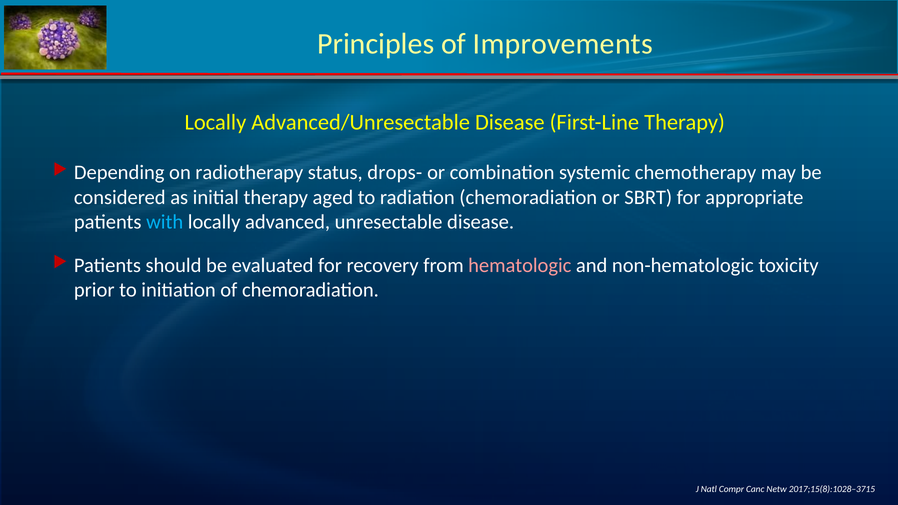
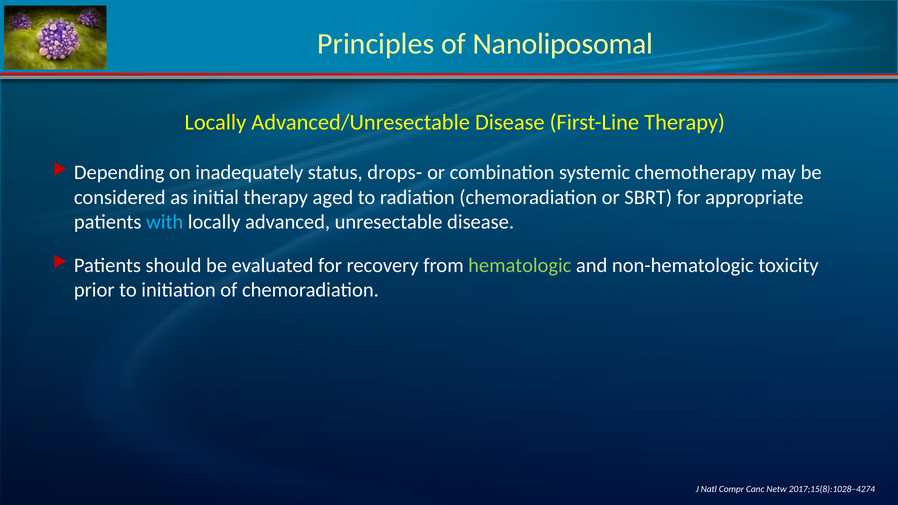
Improvements: Improvements -> Nanoliposomal (563, 44)
radiotherapy: radiotherapy -> inadequately (249, 173)
hematologic colour: pink -> light green (520, 266)
2017;15(8):1028–3715: 2017;15(8):1028–3715 -> 2017;15(8):1028–4274 (832, 489)
